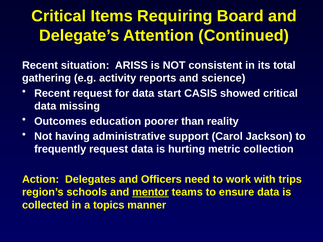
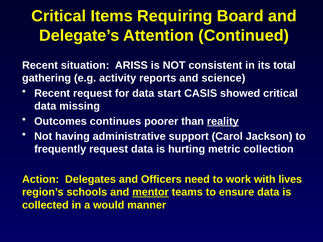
education: education -> continues (115, 121)
reality underline: none -> present (223, 121)
trips: trips -> lives (290, 179)
topics: topics -> would (109, 205)
